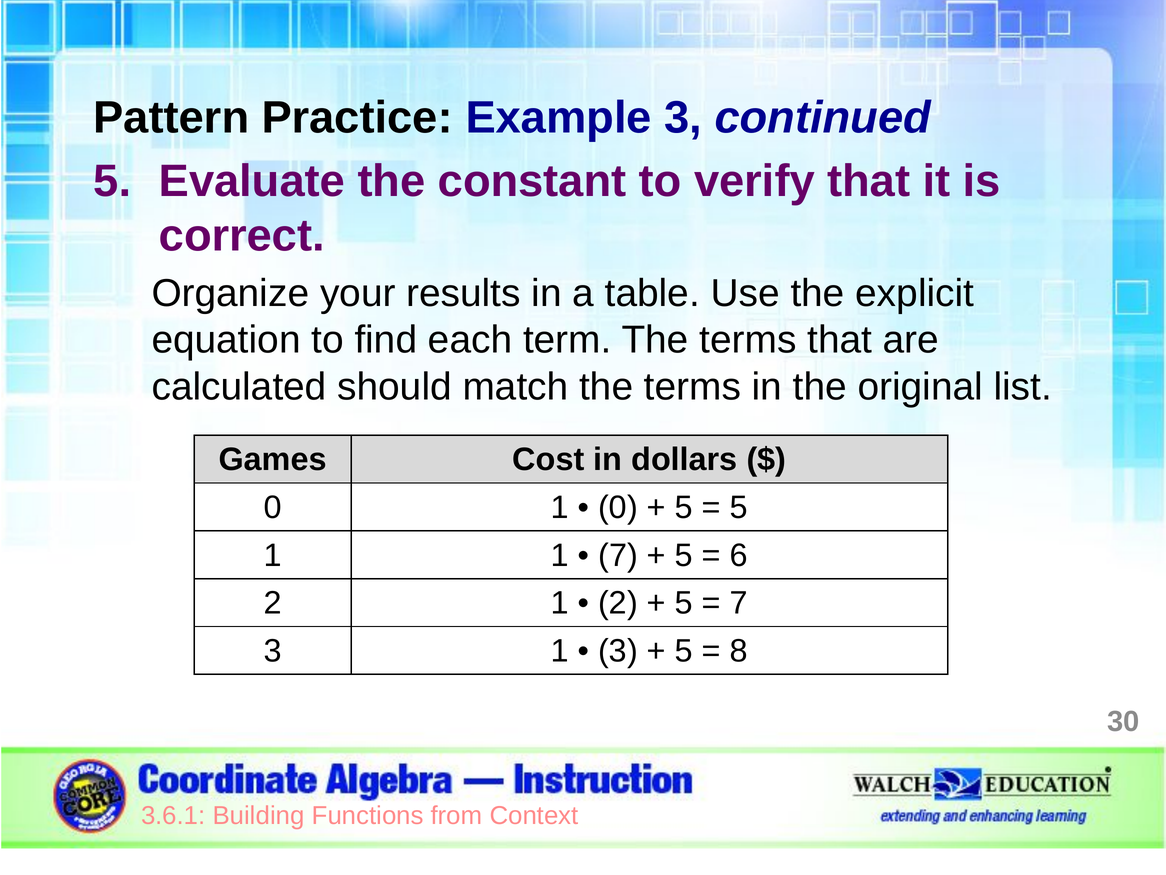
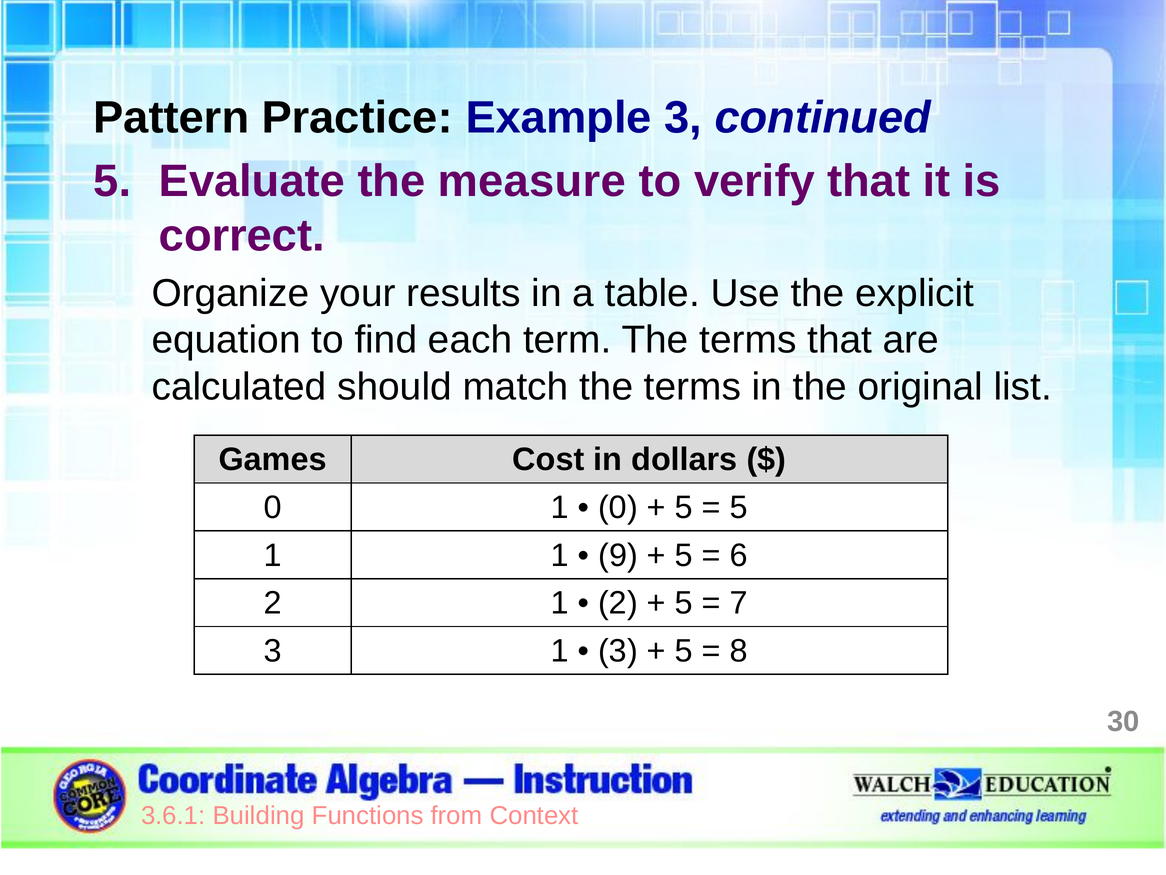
constant: constant -> measure (532, 181)
7: 7 -> 9 (618, 555)
